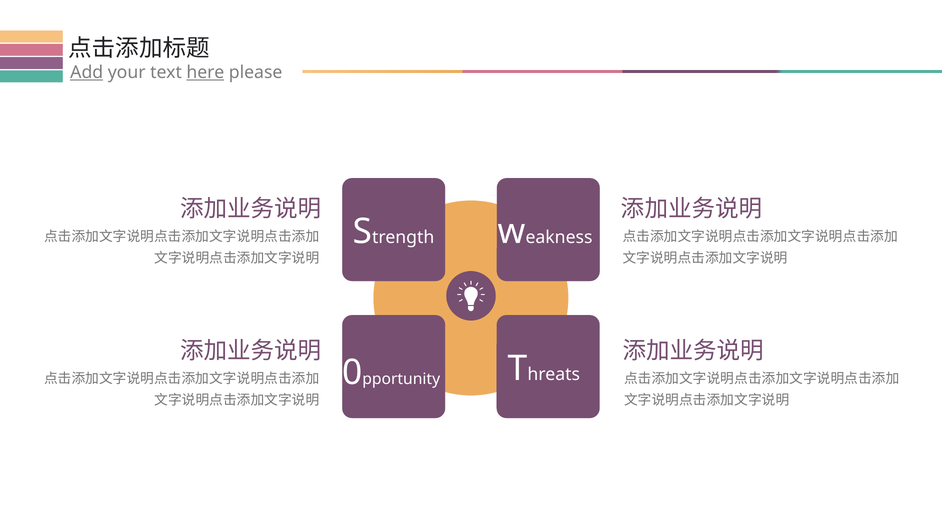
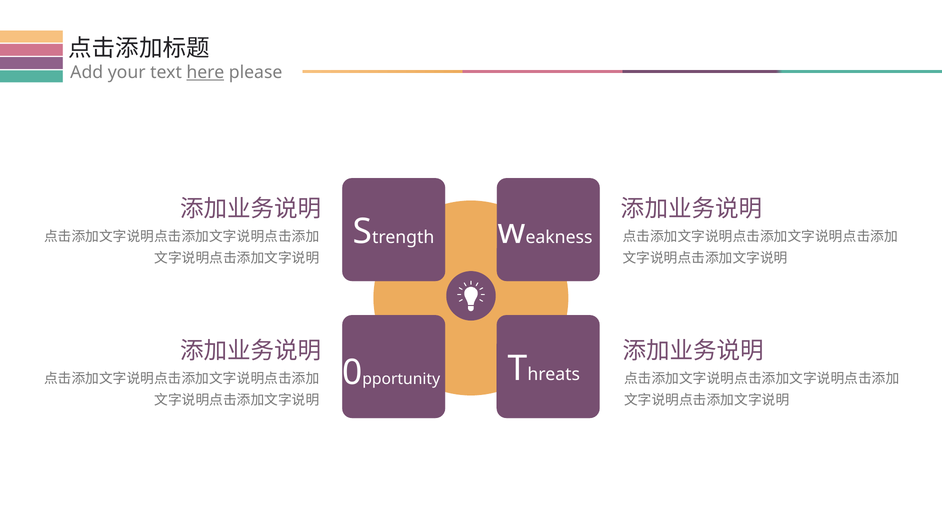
Add underline: present -> none (87, 73)
